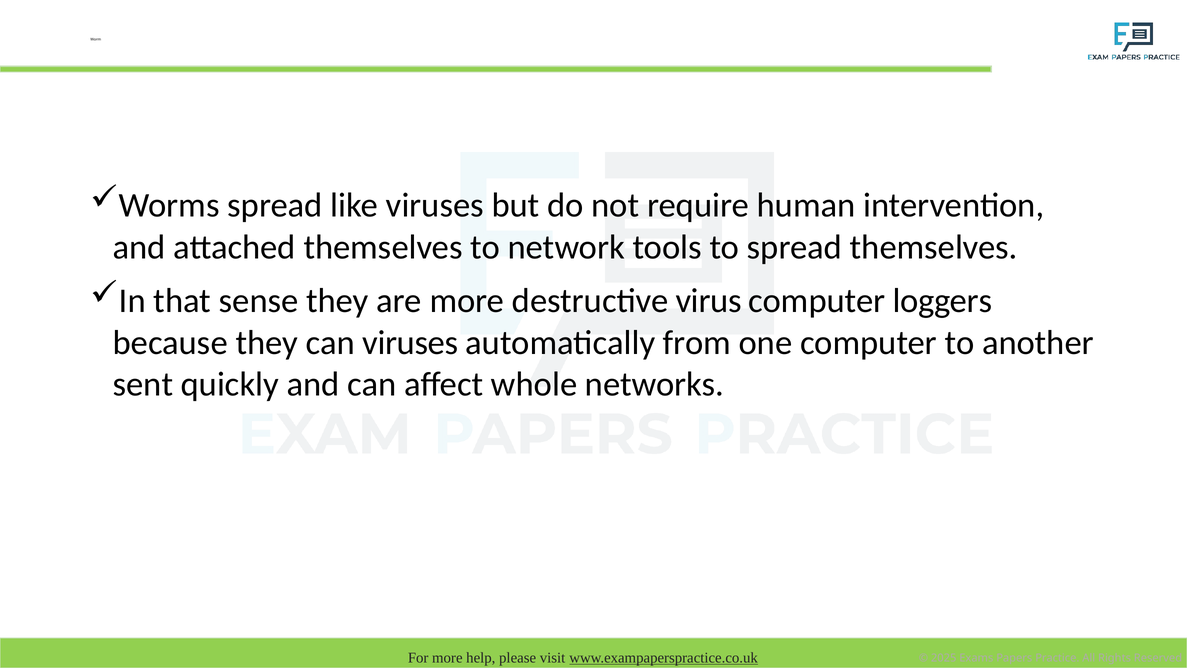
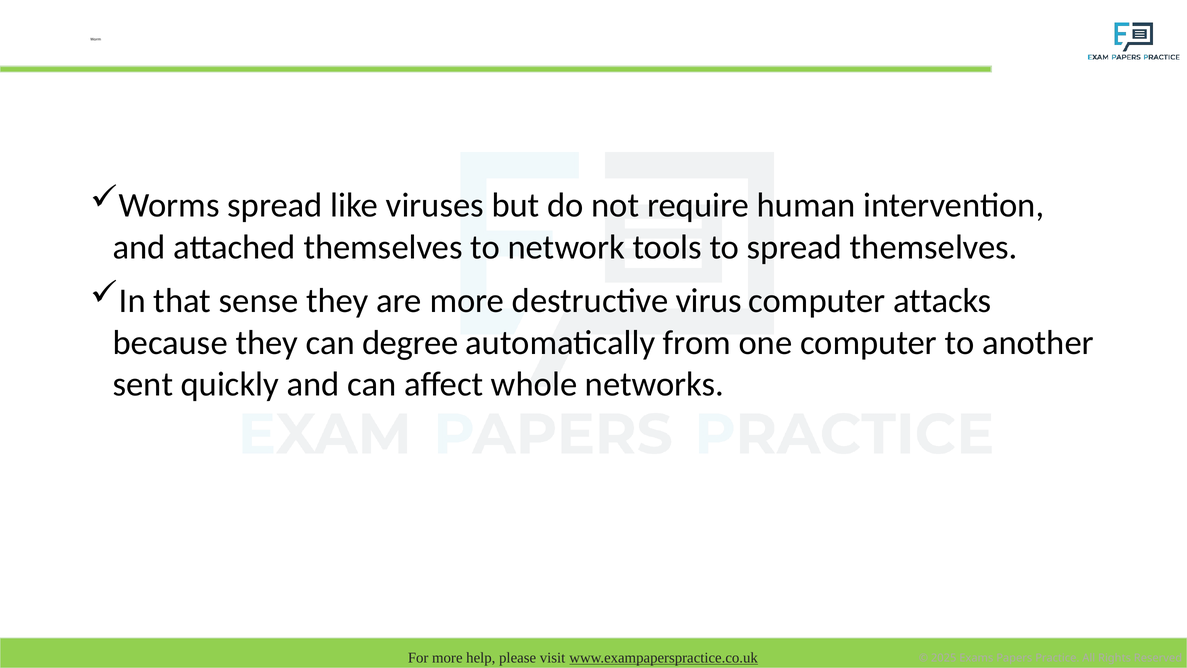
loggers: loggers -> attacks (942, 301)
can viruses: viruses -> degree (410, 342)
